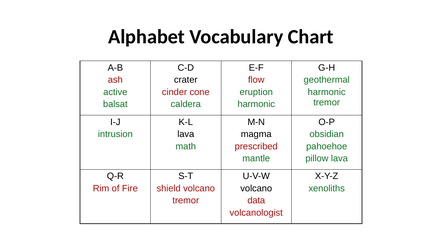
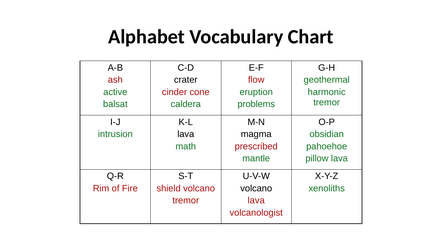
harmonic: harmonic -> problems (256, 104)
data: data -> lava (256, 200)
